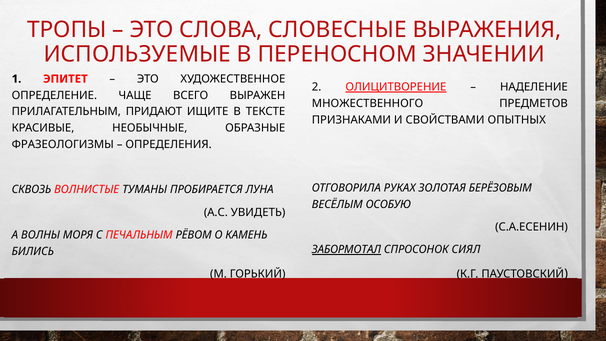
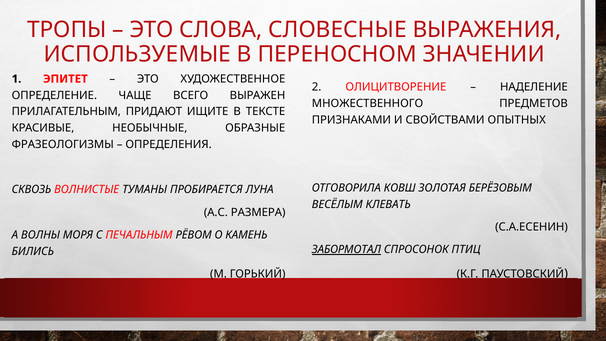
ОЛИЦИТВОРЕНИЕ underline: present -> none (396, 87)
РУКАХ: РУКАХ -> КОВШ (400, 188)
ОСОБУЮ: ОСОБУЮ -> КЛЕВАТЬ (388, 204)
УВИДЕТЬ: УВИДЕТЬ -> РАЗМЕРА (258, 212)
СИЯЛ: СИЯЛ -> ПТИЦ (466, 250)
